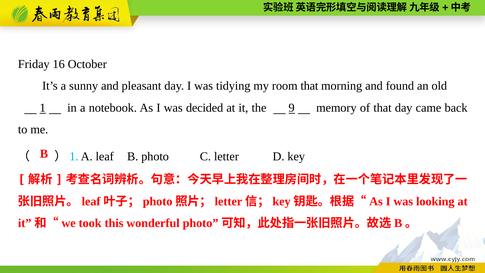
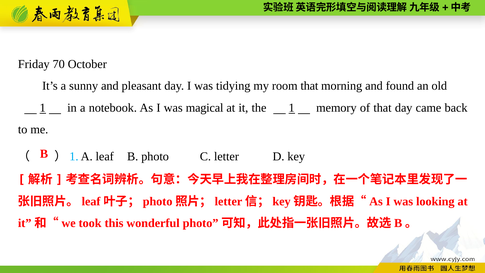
16: 16 -> 70 (59, 64)
decided: decided -> magical (205, 108)
the 9: 9 -> 1 (292, 108)
